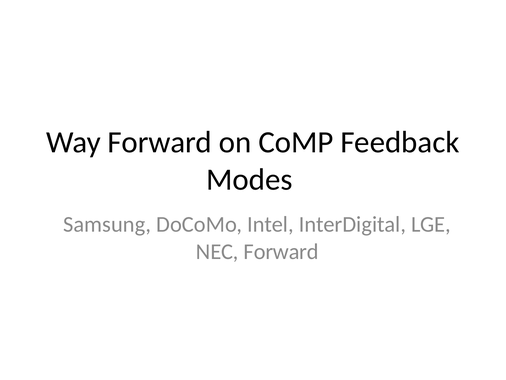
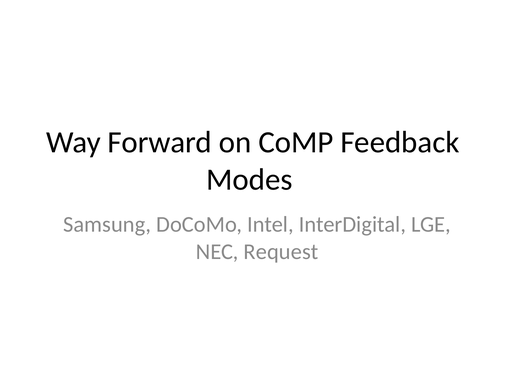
NEC Forward: Forward -> Request (281, 251)
